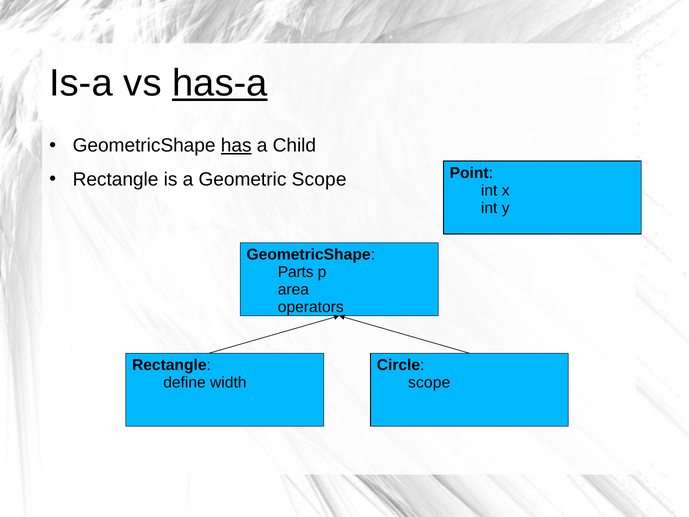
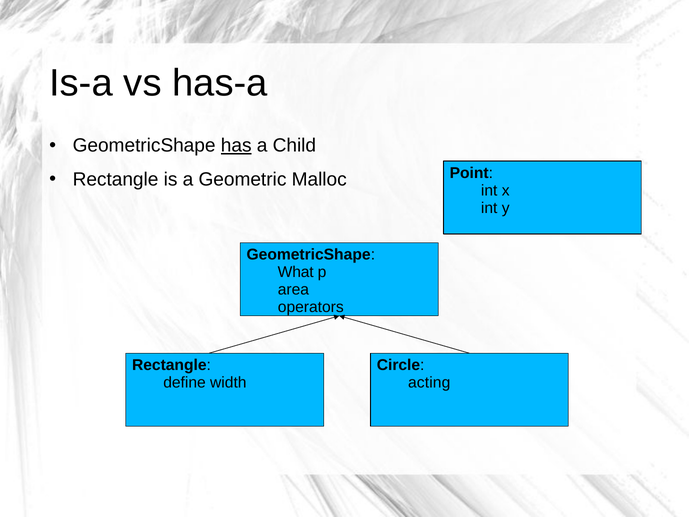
has-a underline: present -> none (220, 83)
Geometric Scope: Scope -> Malloc (319, 179)
Parts: Parts -> What (296, 272)
scope: scope -> acting (429, 382)
